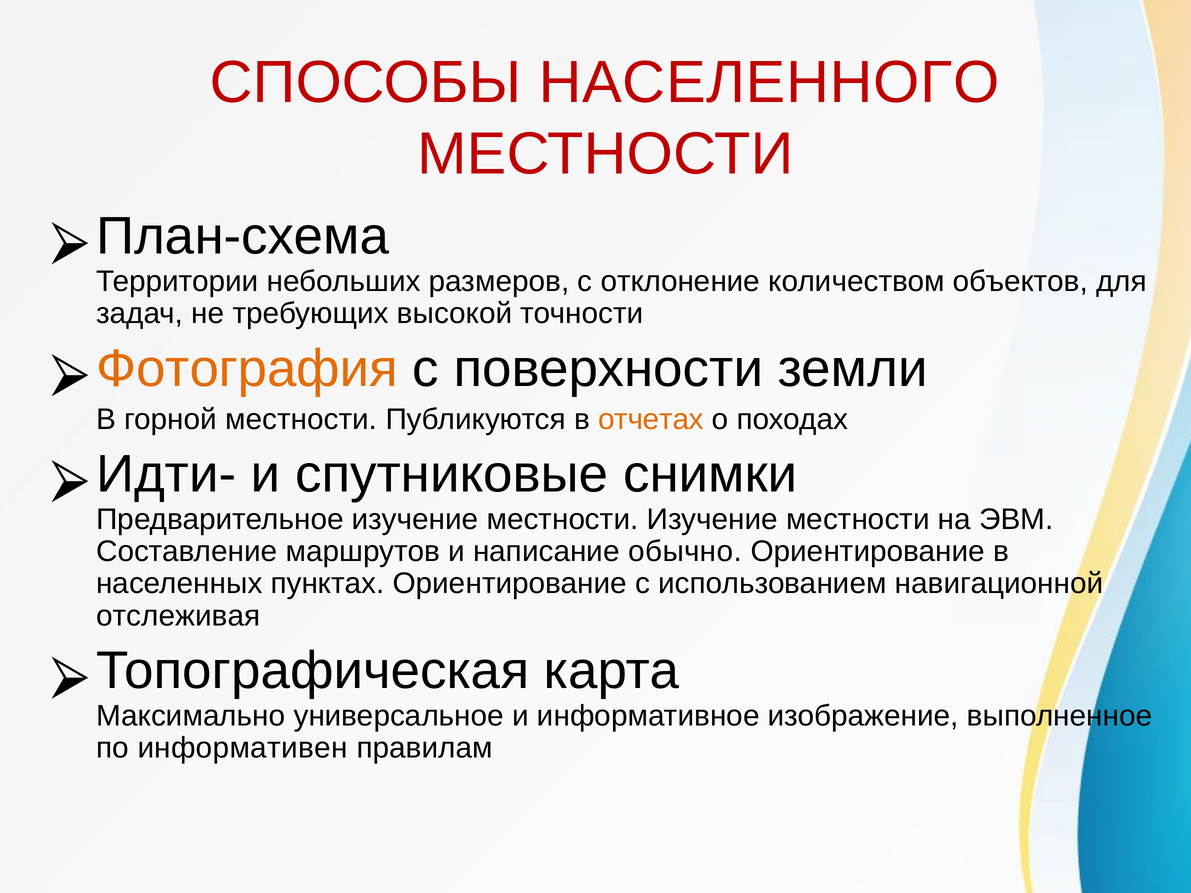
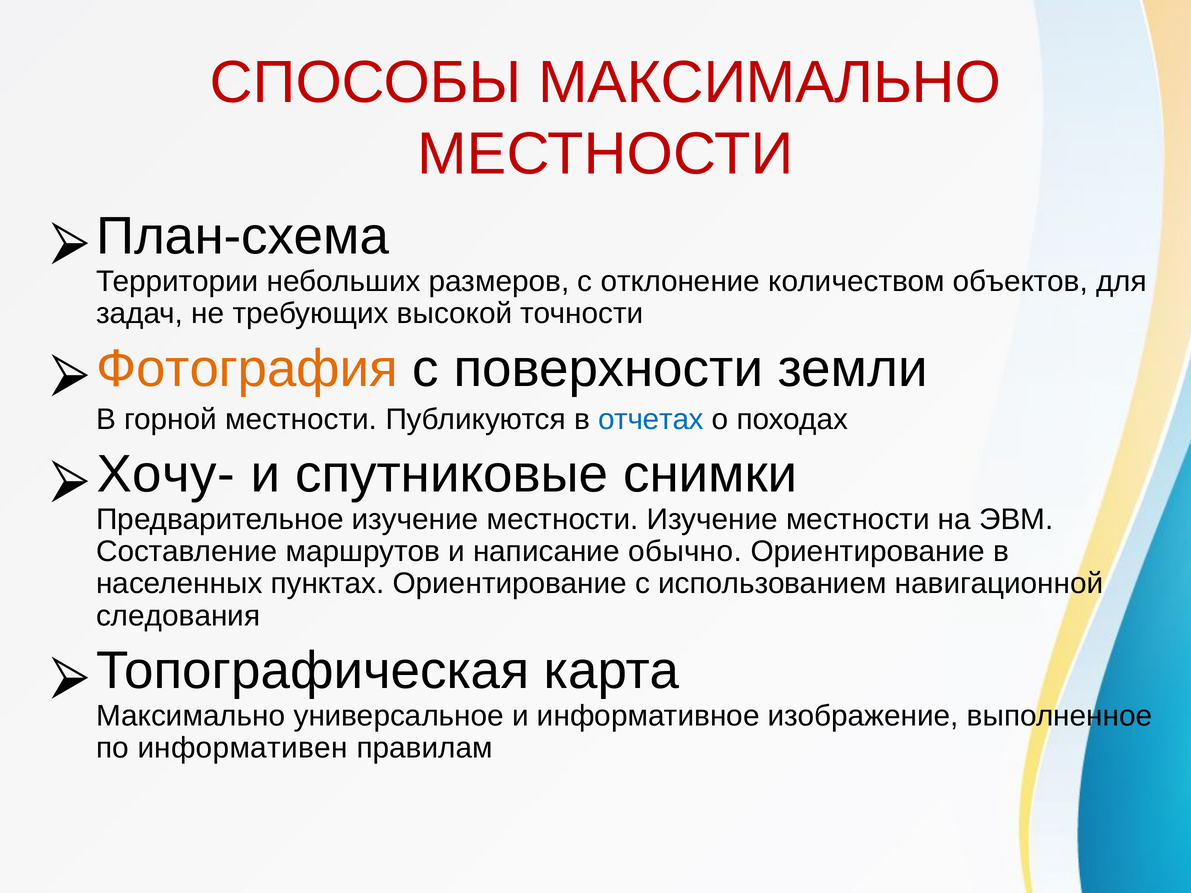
СПОСОБЫ НАСЕЛЕННОГО: НАСЕЛЕННОГО -> МАКСИМАЛЬНО (769, 83)
отчетах colour: orange -> blue (651, 419)
Идти-: Идти- -> Хочу- (166, 475)
отслеживая: отслеживая -> следования (178, 616)
